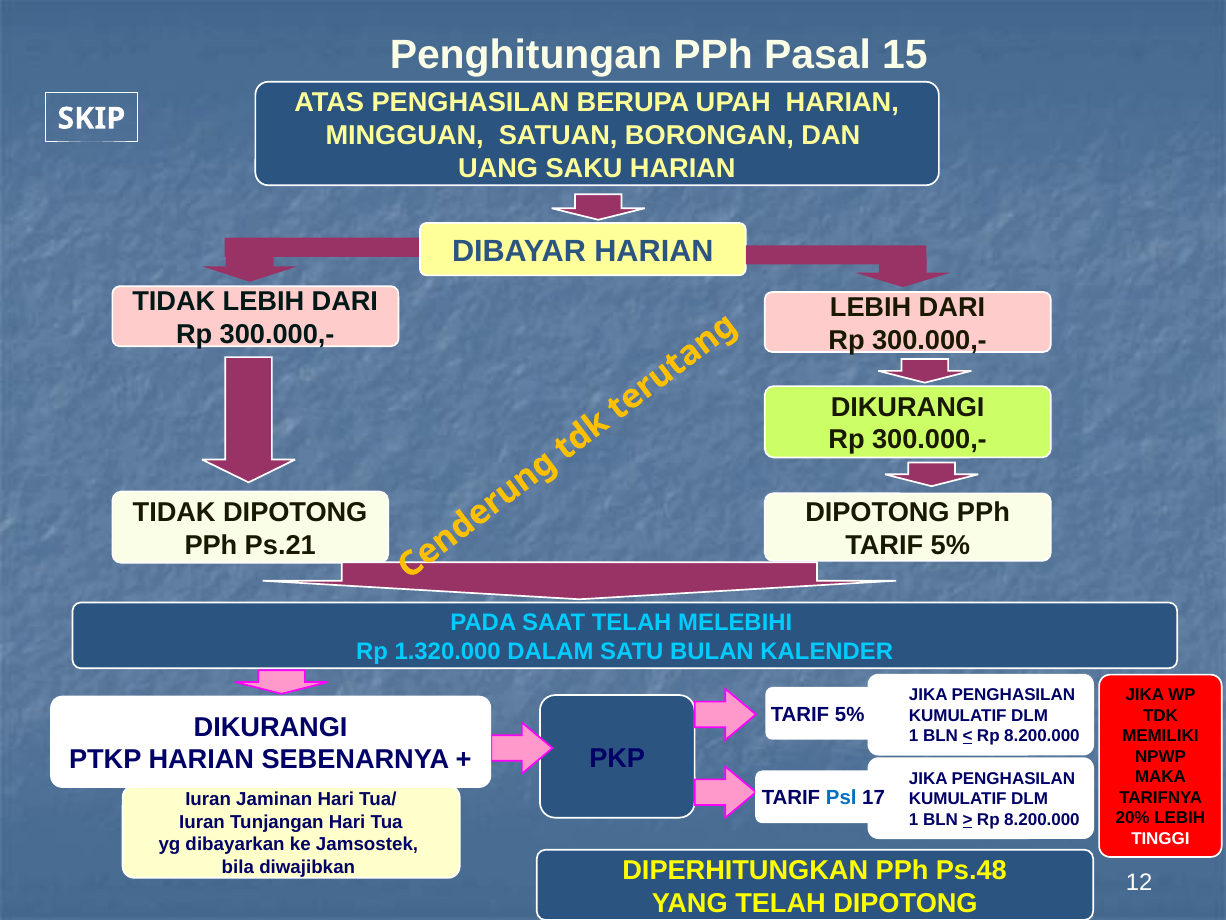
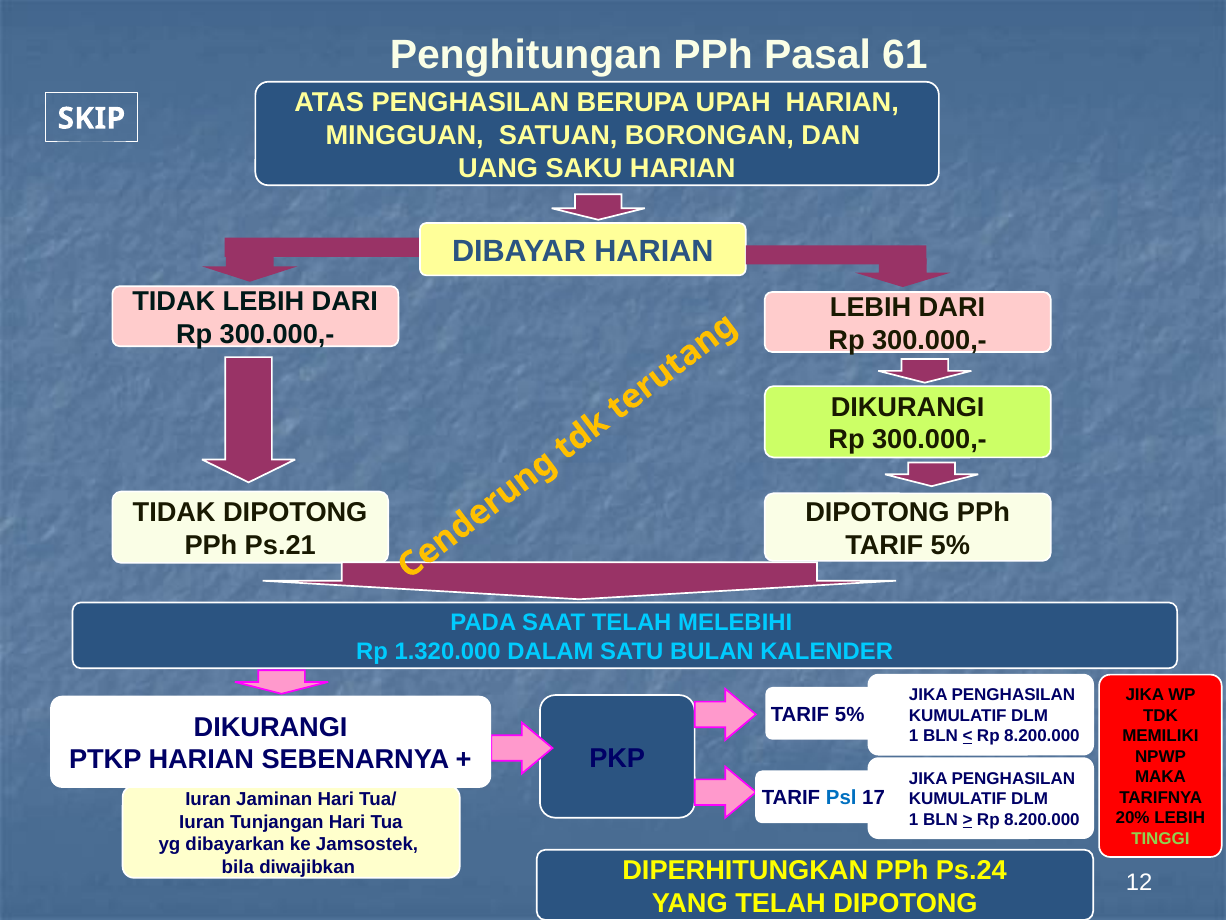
15: 15 -> 61 (905, 55)
TINGGI colour: white -> light green (1160, 838)
Ps.48: Ps.48 -> Ps.24 (971, 870)
